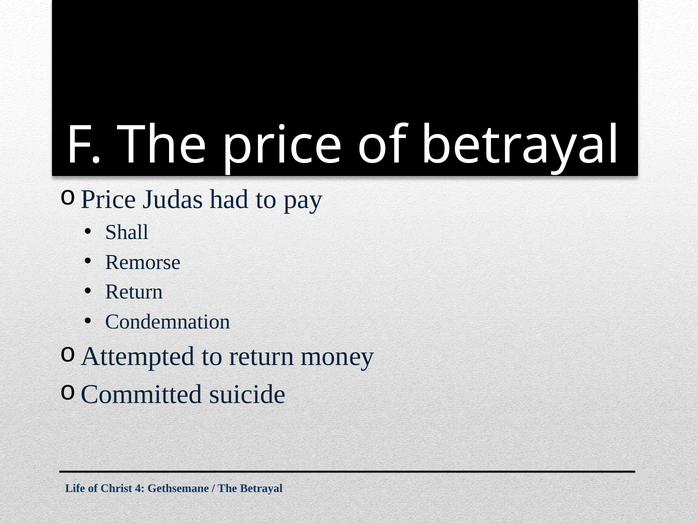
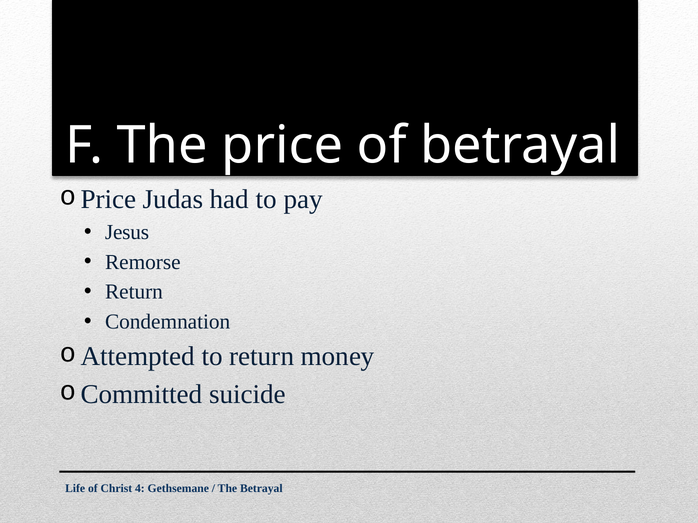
Shall: Shall -> Jesus (127, 233)
